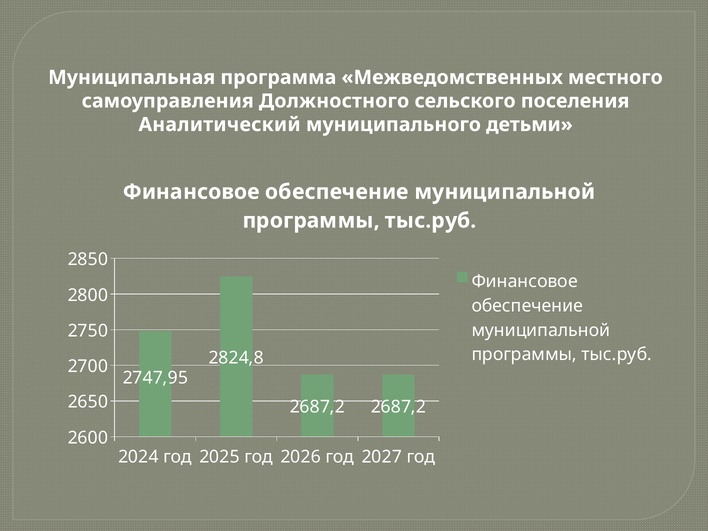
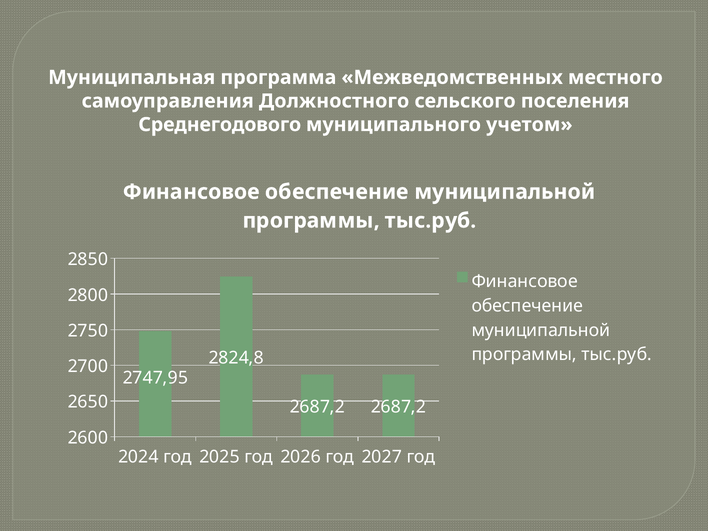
Аналитический: Аналитический -> Среднегодового (220, 125)
детьми: детьми -> учетом (529, 125)
